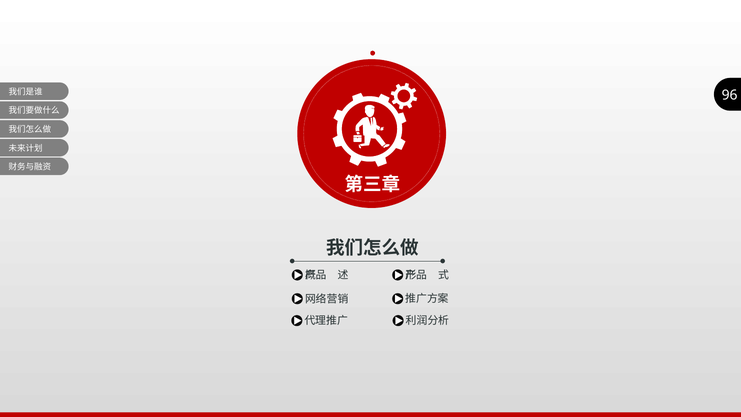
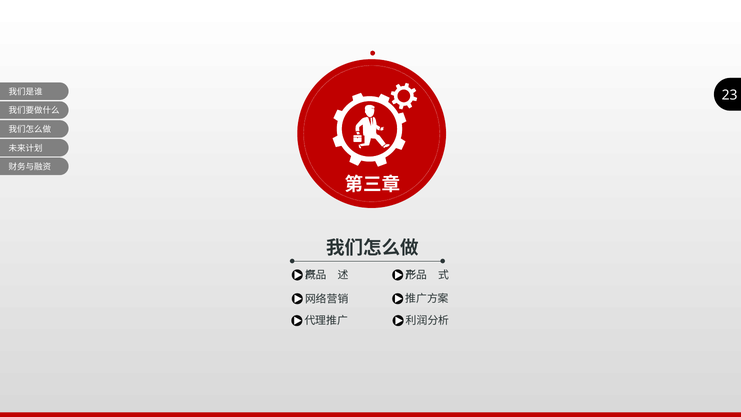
96: 96 -> 23 (730, 95)
